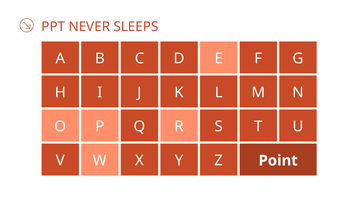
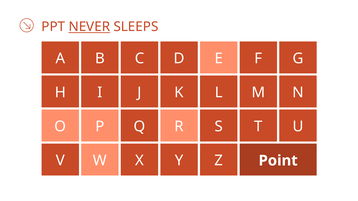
NEVER underline: none -> present (89, 27)
